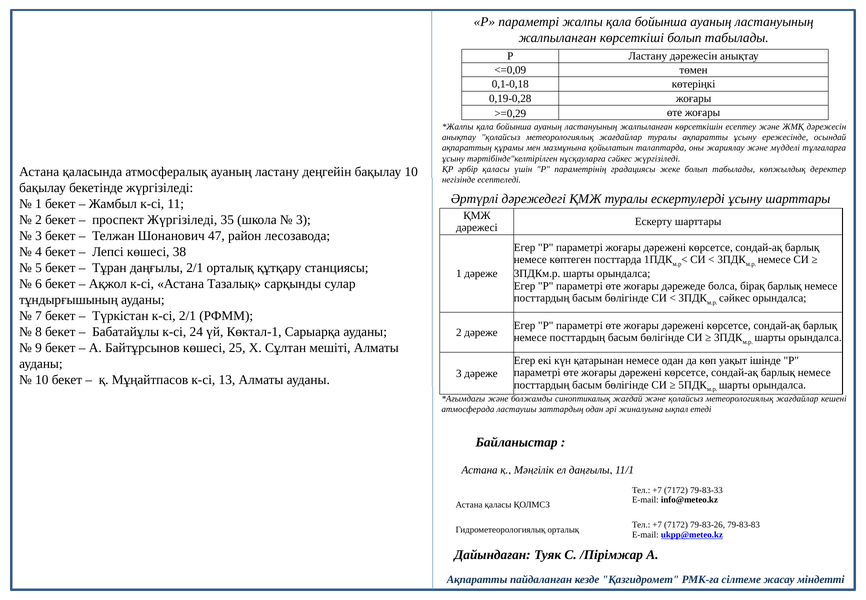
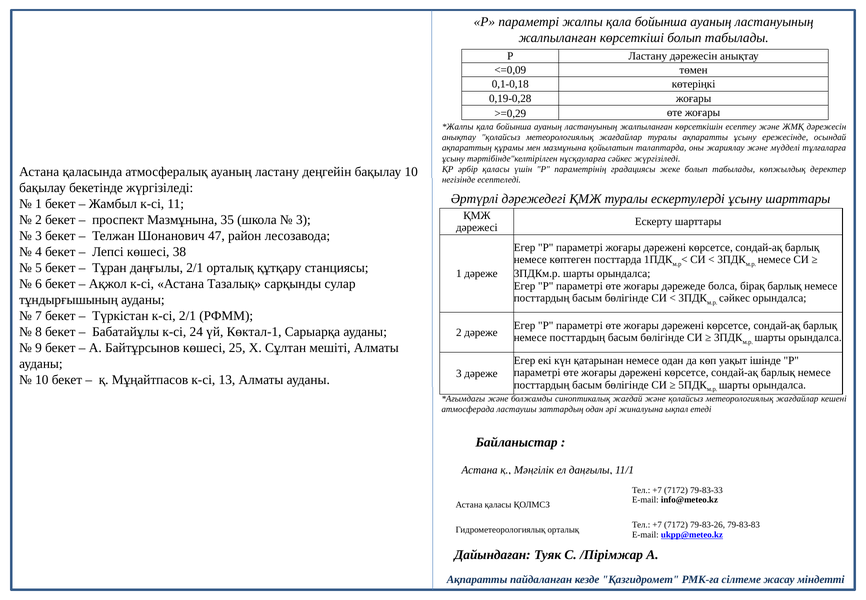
проспект Жүргізіледі: Жүргізіледі -> Мазмұнына (182, 220)
